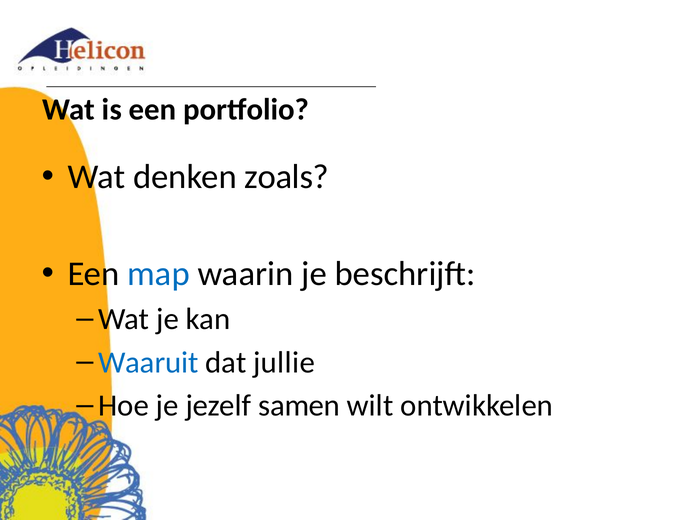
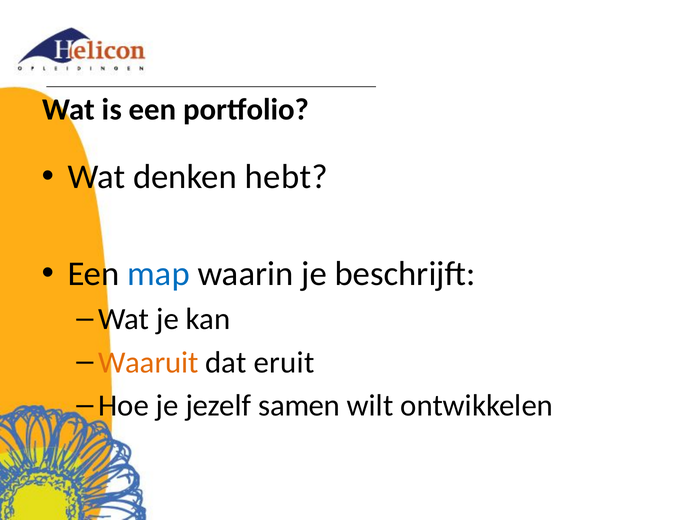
zoals: zoals -> hebt (286, 177)
Waaruit colour: blue -> orange (148, 363)
jullie: jullie -> eruit (284, 363)
